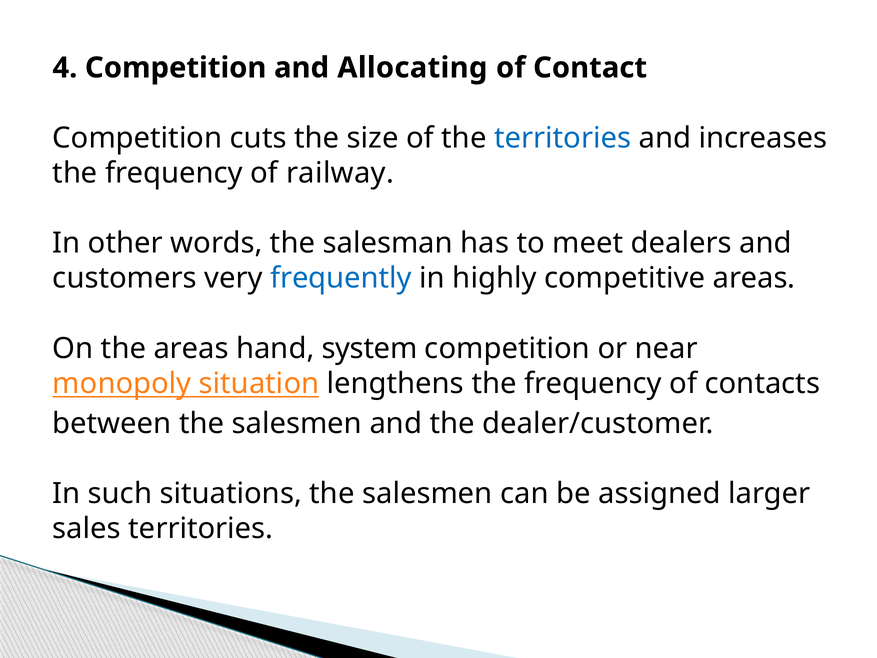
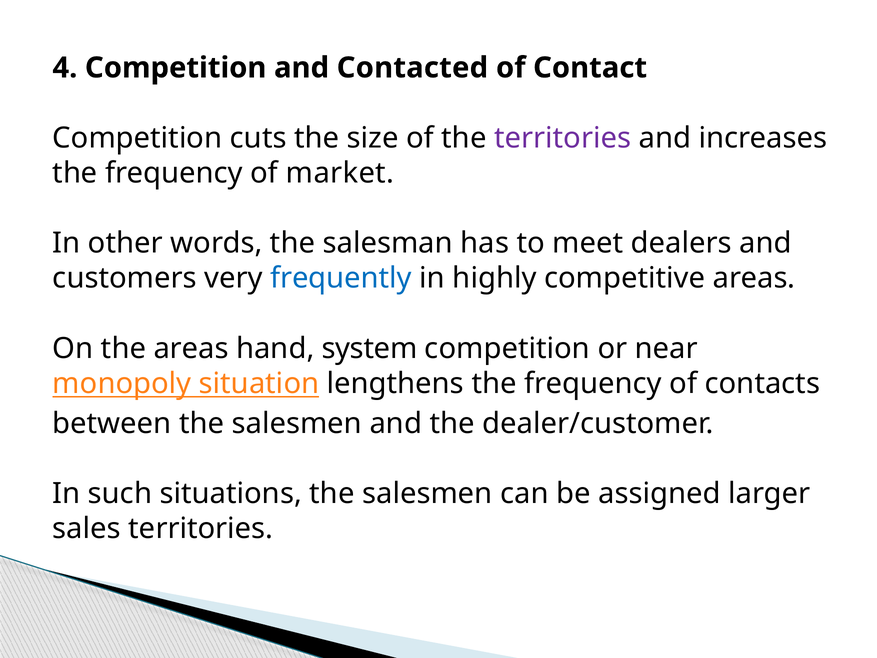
Allocating: Allocating -> Contacted (412, 68)
territories colour: blue -> purple (563, 138)
railway: railway -> market (340, 173)
